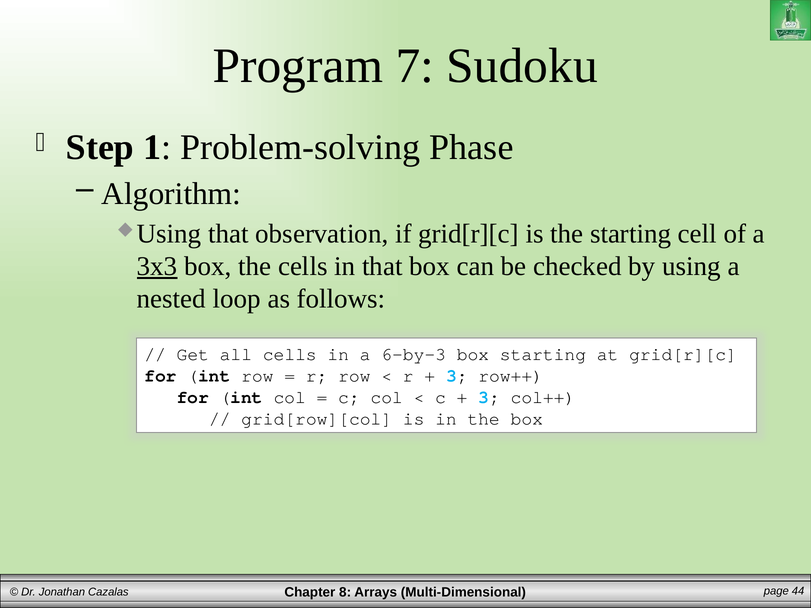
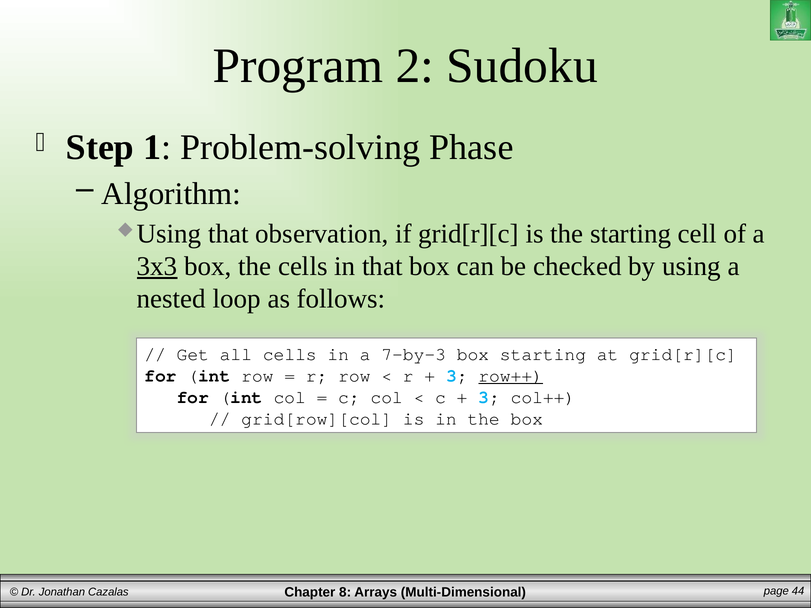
7: 7 -> 2 (415, 66)
6-by-3: 6-by-3 -> 7-by-3 (414, 354)
row++ underline: none -> present (511, 376)
